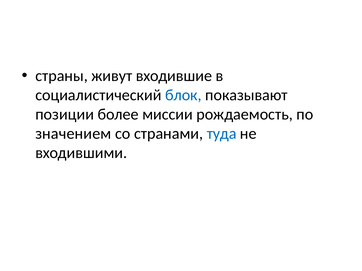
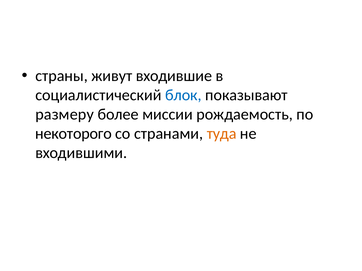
позиции: позиции -> размеру (65, 115)
значением: значением -> некоторого (73, 134)
туда colour: blue -> orange (222, 134)
